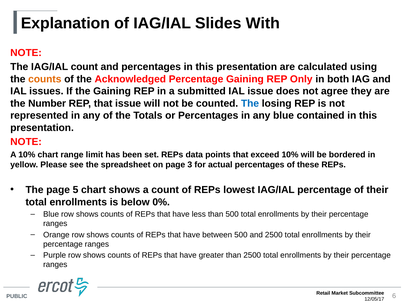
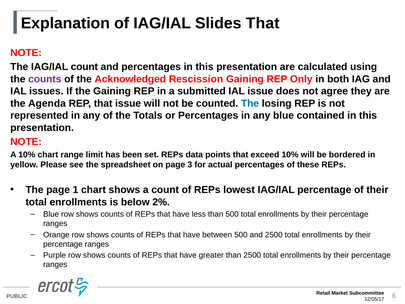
Slides With: With -> That (263, 23)
counts colour: orange -> purple (45, 79)
Acknowledged Percentage: Percentage -> Rescission (196, 79)
Number: Number -> Agenda (47, 103)
5: 5 -> 1 (76, 190)
0%: 0% -> 2% (161, 202)
